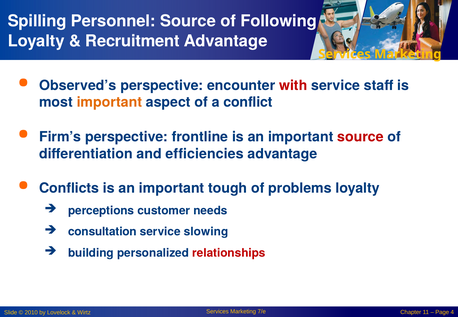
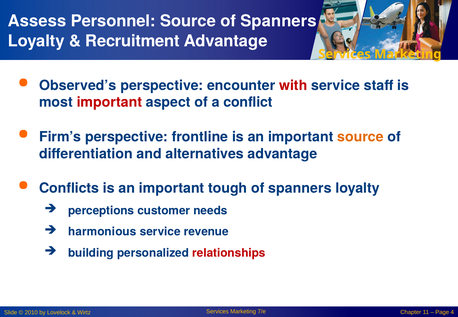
Spilling: Spilling -> Assess (37, 21)
Source of Following: Following -> Spanners (279, 21)
important colour: orange -> red (109, 102)
source colour: red -> orange (360, 137)
efficiencies: efficiencies -> alternatives (205, 154)
problems: problems -> spanners (300, 188)
consultation: consultation -> harmonious (102, 232)
slowing: slowing -> revenue (206, 232)
